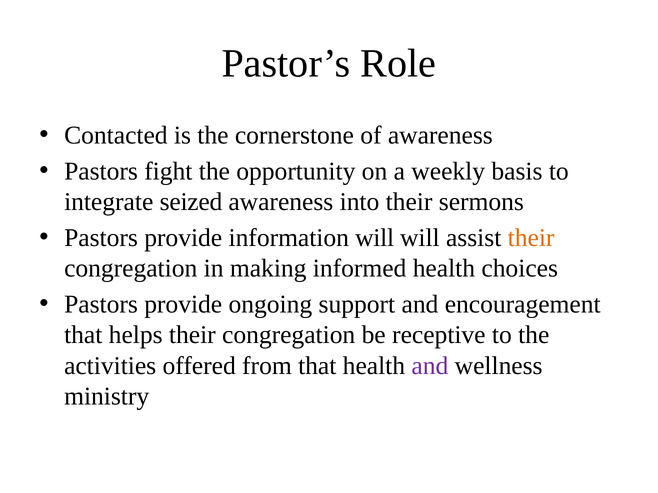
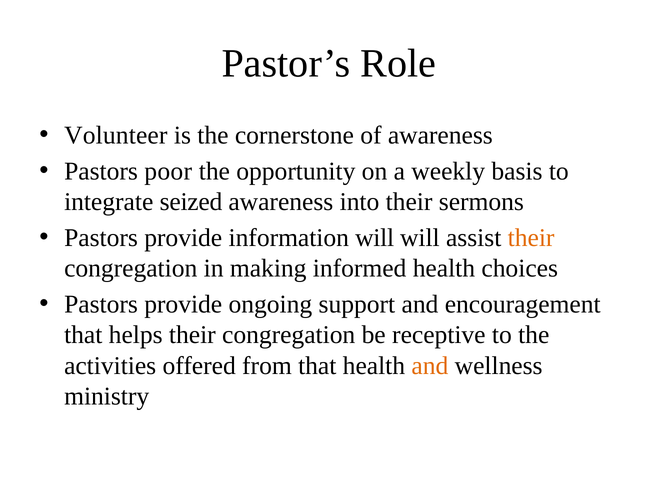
Contacted: Contacted -> Volunteer (116, 136)
fight: fight -> poor (168, 171)
and colour: purple -> orange (430, 366)
